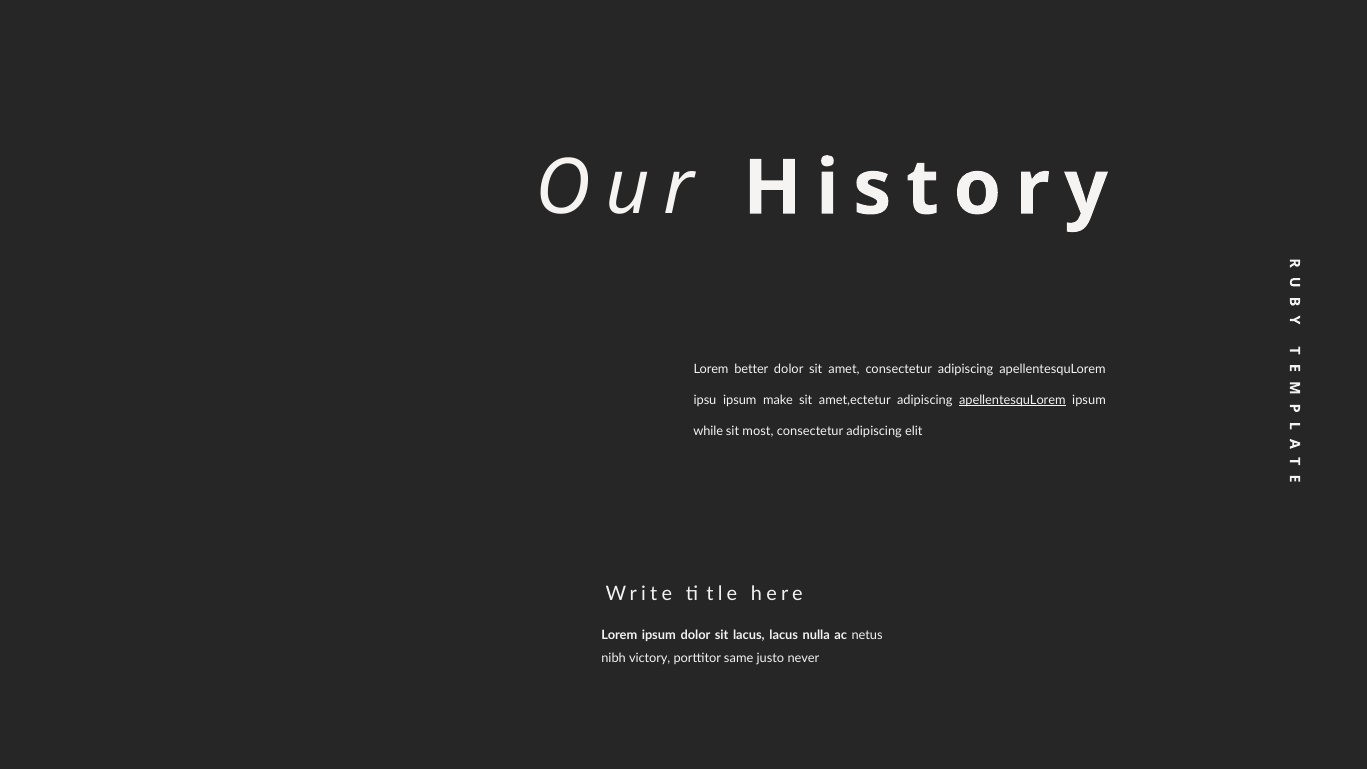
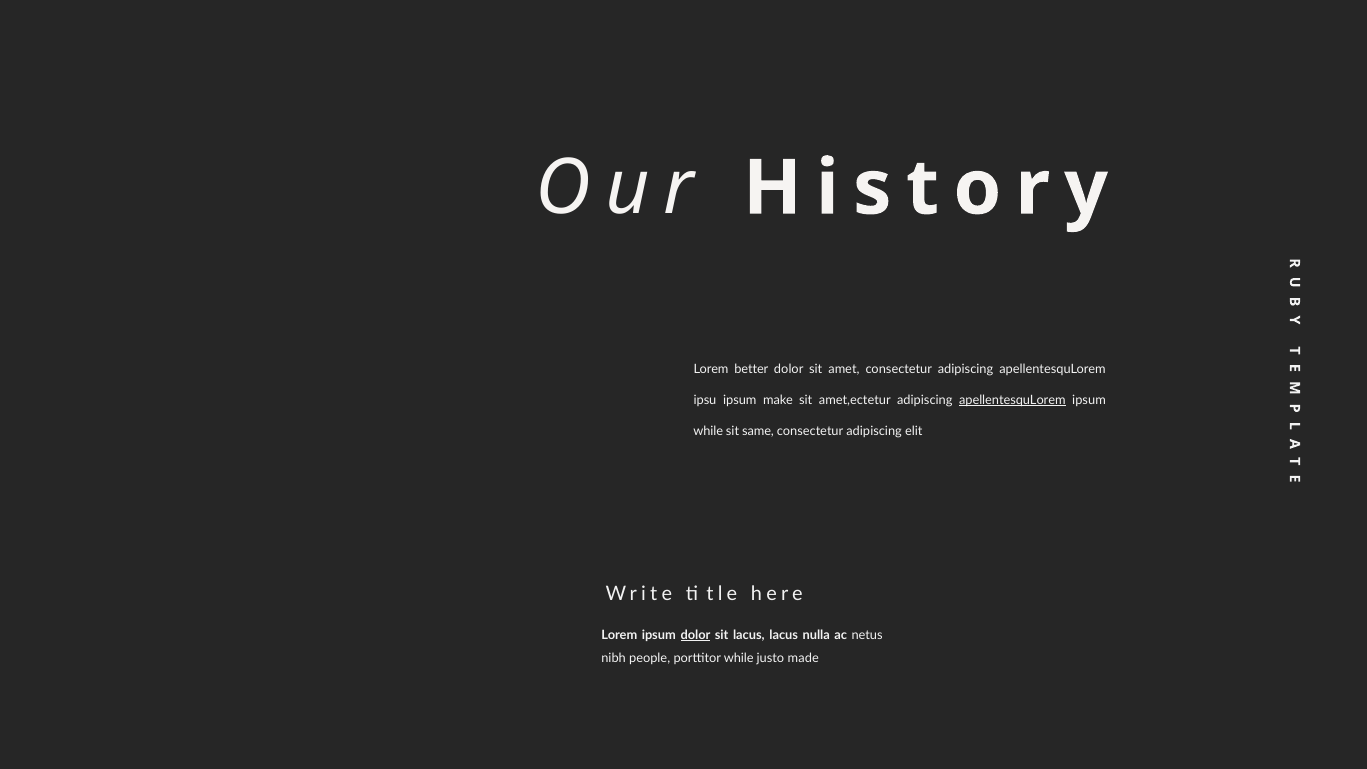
most: most -> same (758, 431)
dolor underline: none -> present (696, 635)
victory: victory -> people (650, 658)
porttitor same: same -> while (739, 658)
never: never -> made (803, 658)
